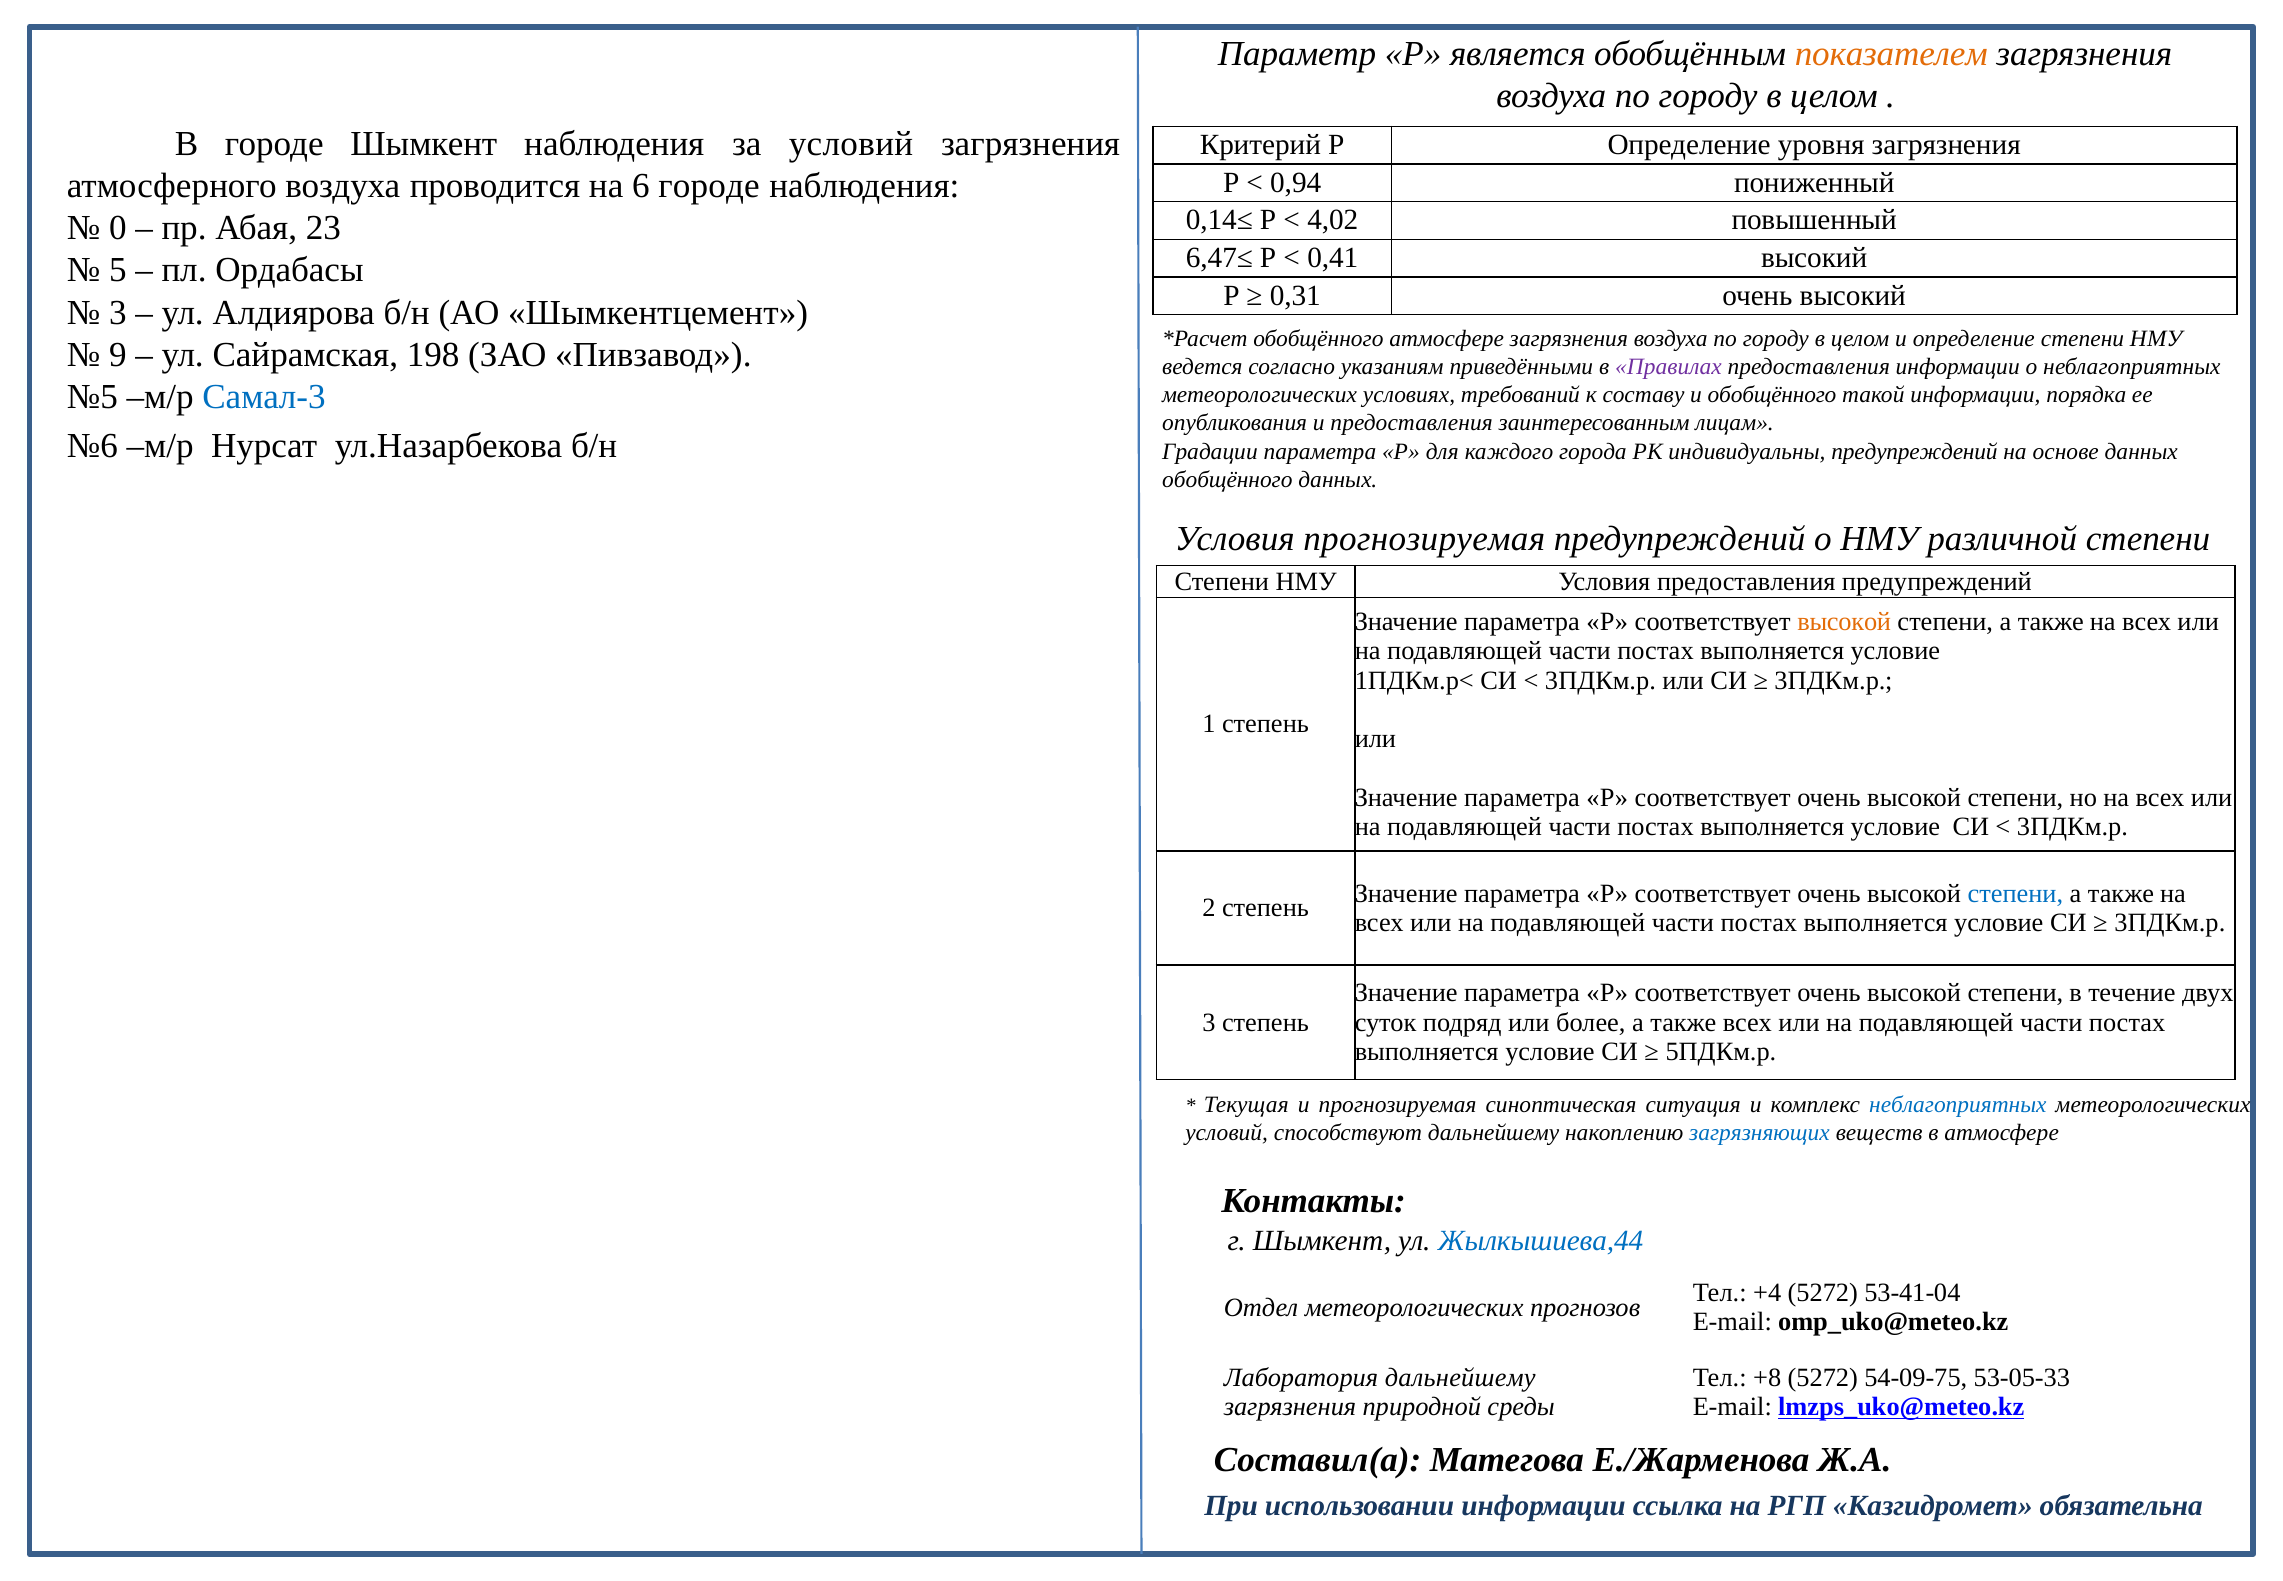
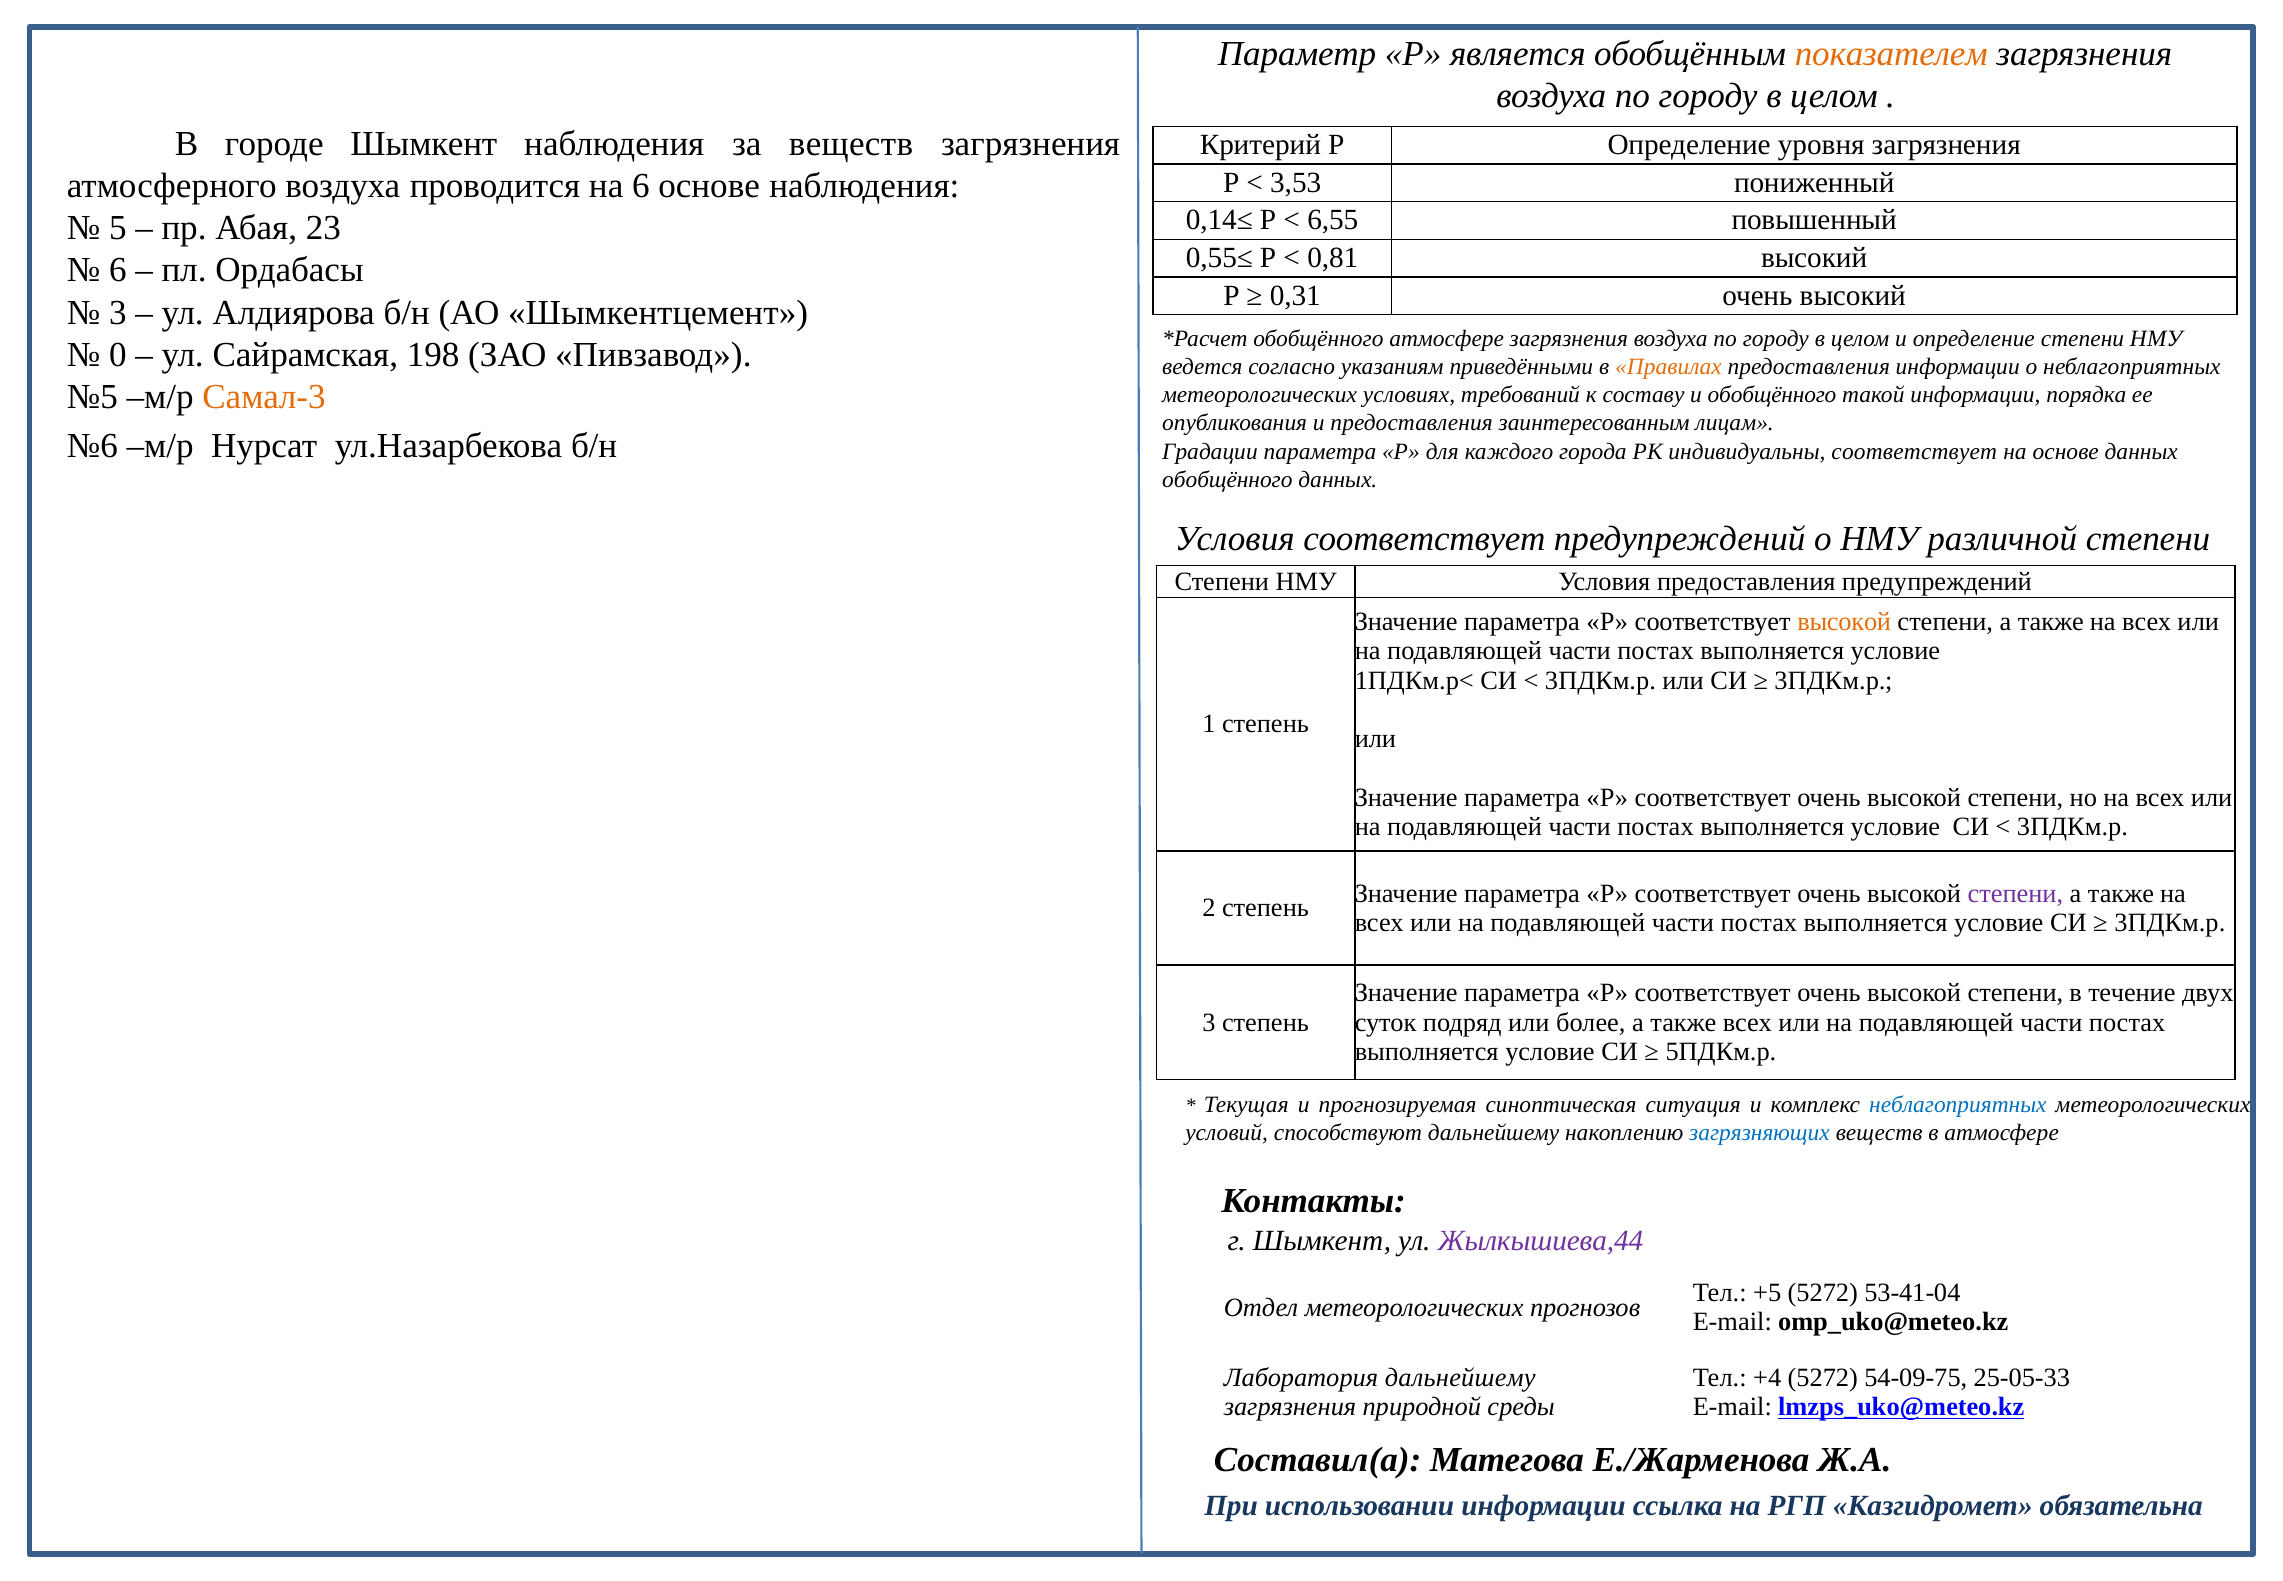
за условий: условий -> веществ (851, 144)
0,94: 0,94 -> 3,53 (1296, 183)
6 городе: городе -> основе (709, 186)
4,02: 4,02 -> 6,55 (1333, 220)
0: 0 -> 5 (118, 228)
6,47≤: 6,47≤ -> 0,55≤ (1219, 258)
0,41: 0,41 -> 0,81 (1333, 258)
5: 5 -> 6 (118, 270)
9: 9 -> 0 (118, 354)
Правилах colour: purple -> orange (1668, 367)
Самал-3 colour: blue -> orange (264, 397)
индивидуальны предупреждений: предупреждений -> соответствует (1914, 451)
Условия прогнозируемая: прогнозируемая -> соответствует (1424, 538)
степени colour: blue -> purple (2015, 893)
Жылкышиева,44 colour: blue -> purple (1541, 1241)
+4: +4 -> +5 (1767, 1293)
+8: +8 -> +4 (1767, 1377)
53-05-33: 53-05-33 -> 25-05-33 (2022, 1377)
